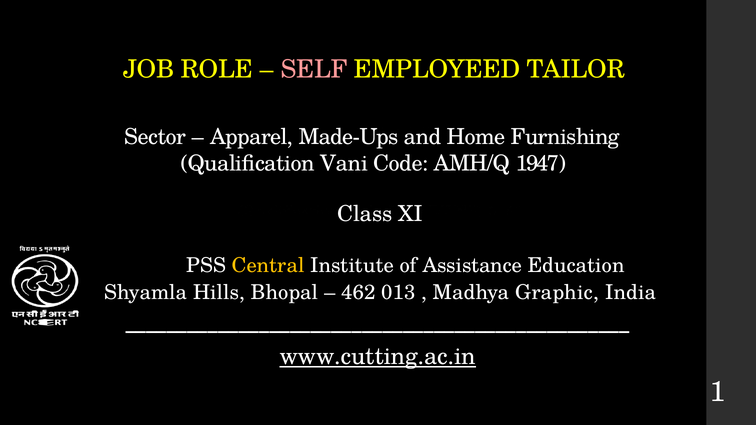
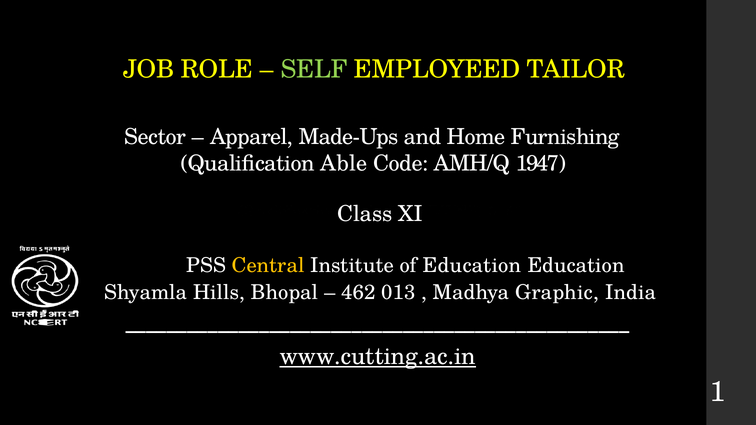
SELF colour: pink -> light green (314, 69)
Vani: Vani -> Able (344, 164)
of Assistance: Assistance -> Education (472, 266)
